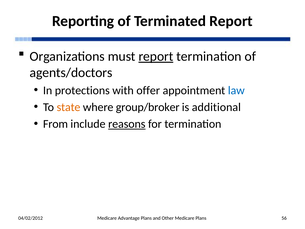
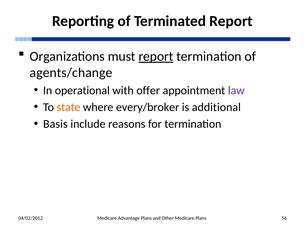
agents/doctors: agents/doctors -> agents/change (71, 73)
protections: protections -> operational (82, 90)
law colour: blue -> purple (236, 90)
group/broker: group/broker -> every/broker (148, 107)
From: From -> Basis (55, 124)
reasons underline: present -> none (127, 124)
